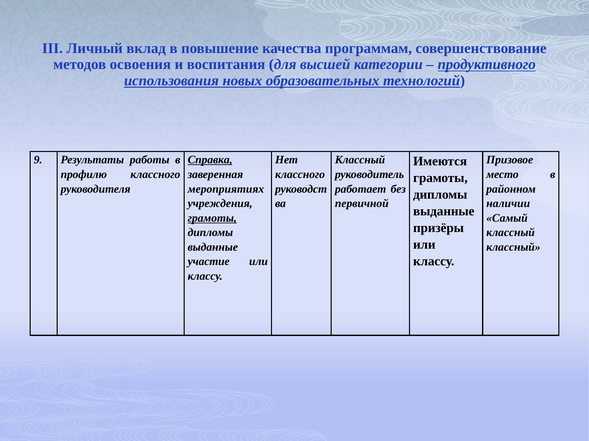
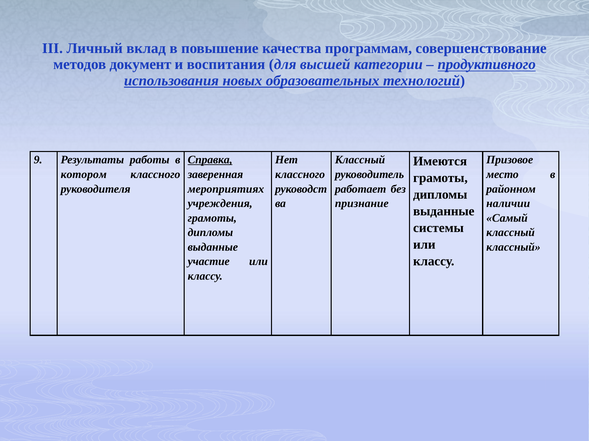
освоения: освоения -> документ (140, 65)
профилю: профилю -> котором (84, 175)
первичной: первичной -> признание (362, 204)
грамоты underline: present -> none (212, 218)
призёры: призёры -> системы (438, 228)
